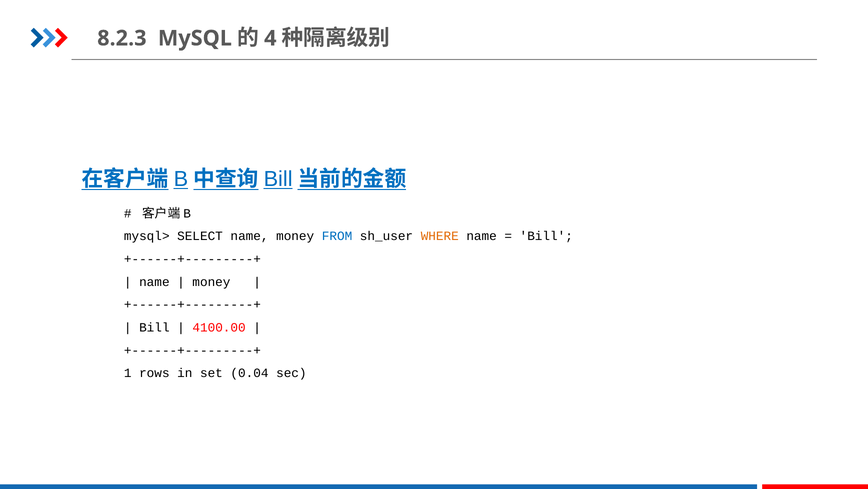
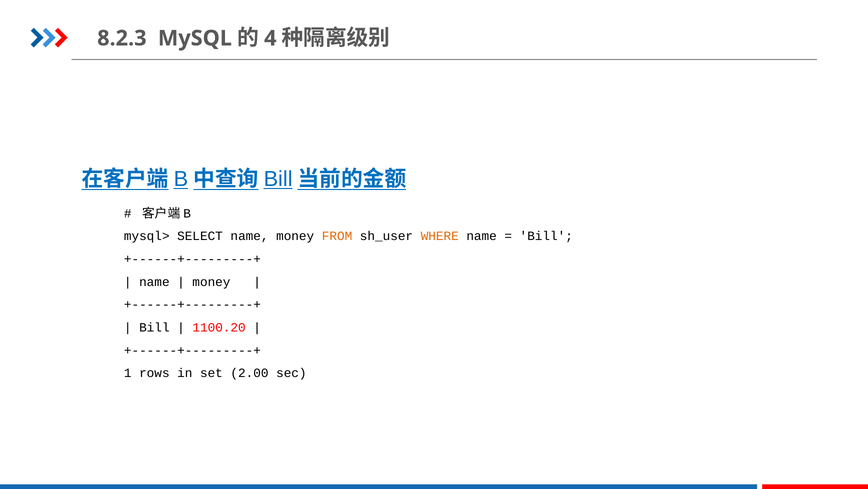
FROM colour: blue -> orange (337, 236)
4100.00: 4100.00 -> 1100.20 (219, 327)
0.04: 0.04 -> 2.00 (249, 373)
